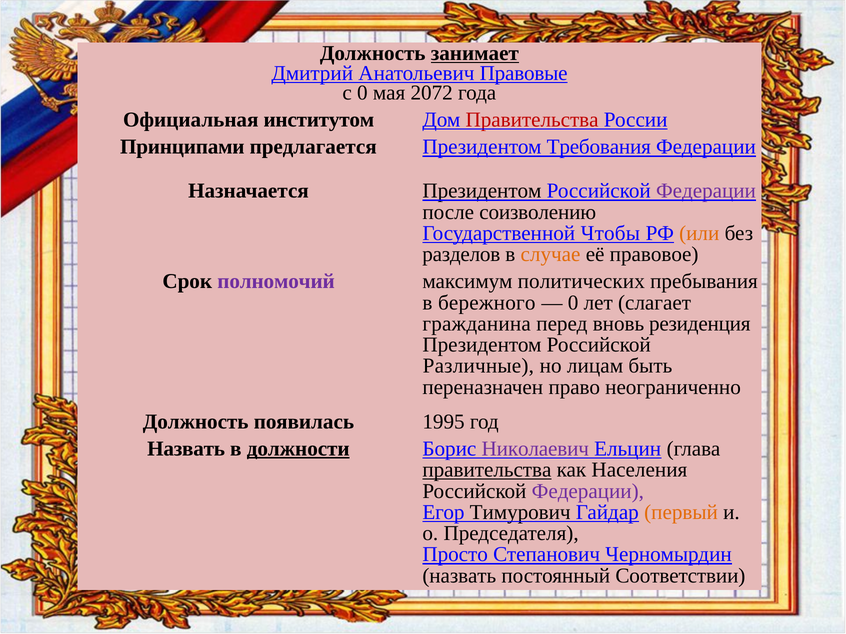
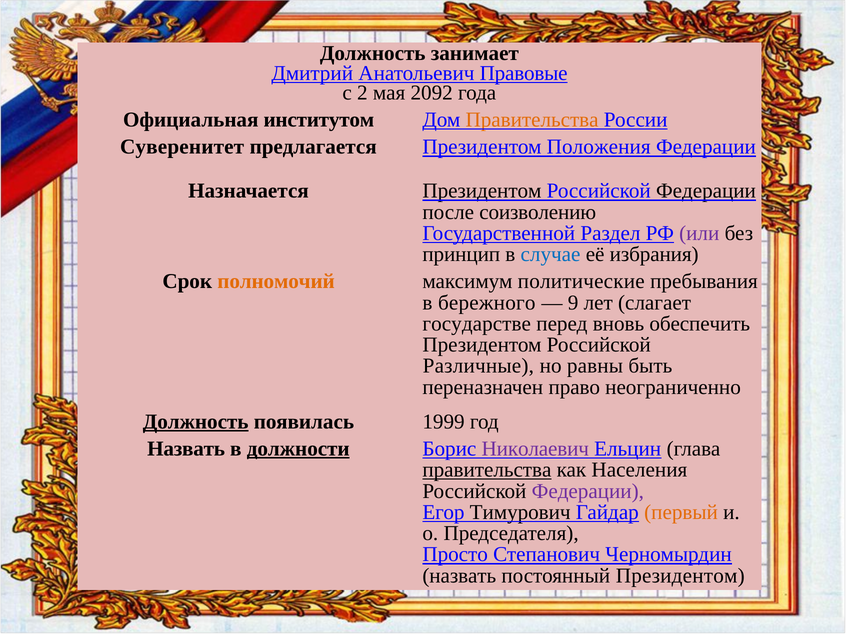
занимает underline: present -> none (475, 53)
с 0: 0 -> 2 (362, 93)
2072: 2072 -> 2092 (432, 93)
Правительства colour: red -> orange (532, 120)
Принципами: Принципами -> Суверенитет (182, 147)
Требования: Требования -> Положения (599, 147)
Федерации colour: purple -> black (706, 191)
Чтобы: Чтобы -> Раздел (610, 233)
или colour: orange -> purple (699, 233)
разделов: разделов -> принцип (461, 255)
случае colour: orange -> blue (551, 255)
правовое: правовое -> избрания (654, 255)
полномочий colour: purple -> orange (276, 282)
политических: политических -> политические (581, 282)
0: 0 -> 9 (573, 303)
гражданина: гражданина -> государстве (477, 324)
резиденция: резиденция -> обеспечить (700, 324)
лицам: лицам -> равны (595, 366)
Должность underline: none -> present (196, 422)
1995: 1995 -> 1999 (444, 422)
постоянный Соответствии: Соответствии -> Президентом (680, 576)
